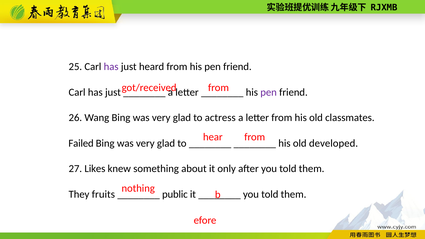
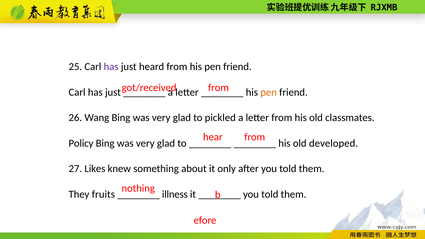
pen colour: purple -> orange (269, 92)
actress: actress -> pickled (220, 118)
Failed: Failed -> Policy (81, 143)
public: public -> illness (175, 194)
